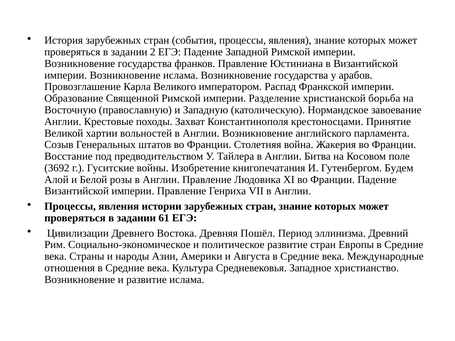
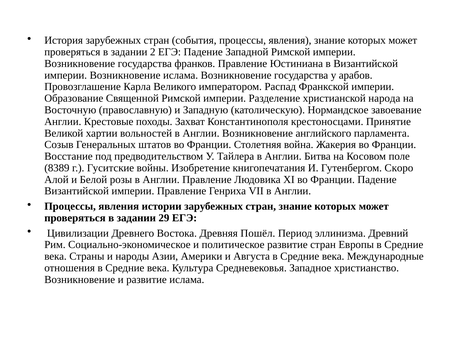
борьба: борьба -> народа (384, 98)
3692: 3692 -> 8389 (57, 168)
Будем: Будем -> Скоро (399, 168)
61: 61 -> 29 (164, 218)
